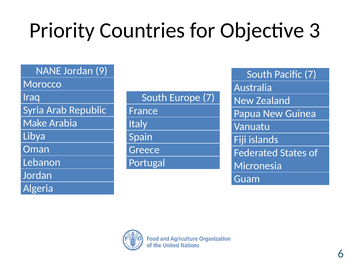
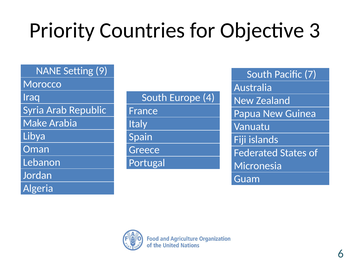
NANE Jordan: Jordan -> Setting (78, 71)
Europe 7: 7 -> 4 (209, 97)
